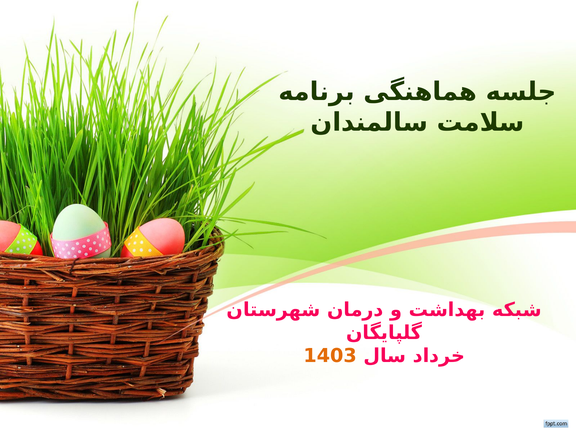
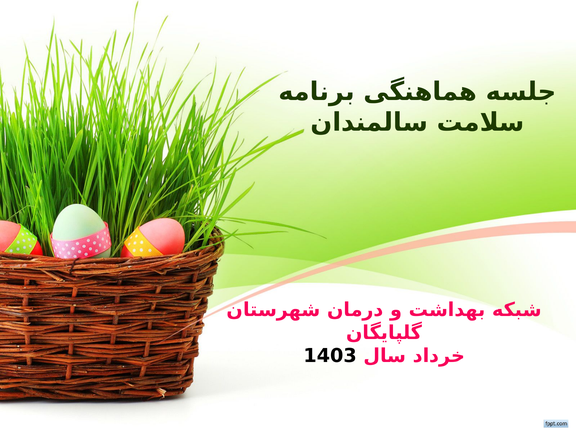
1403 colour: orange -> black (330, 356)
